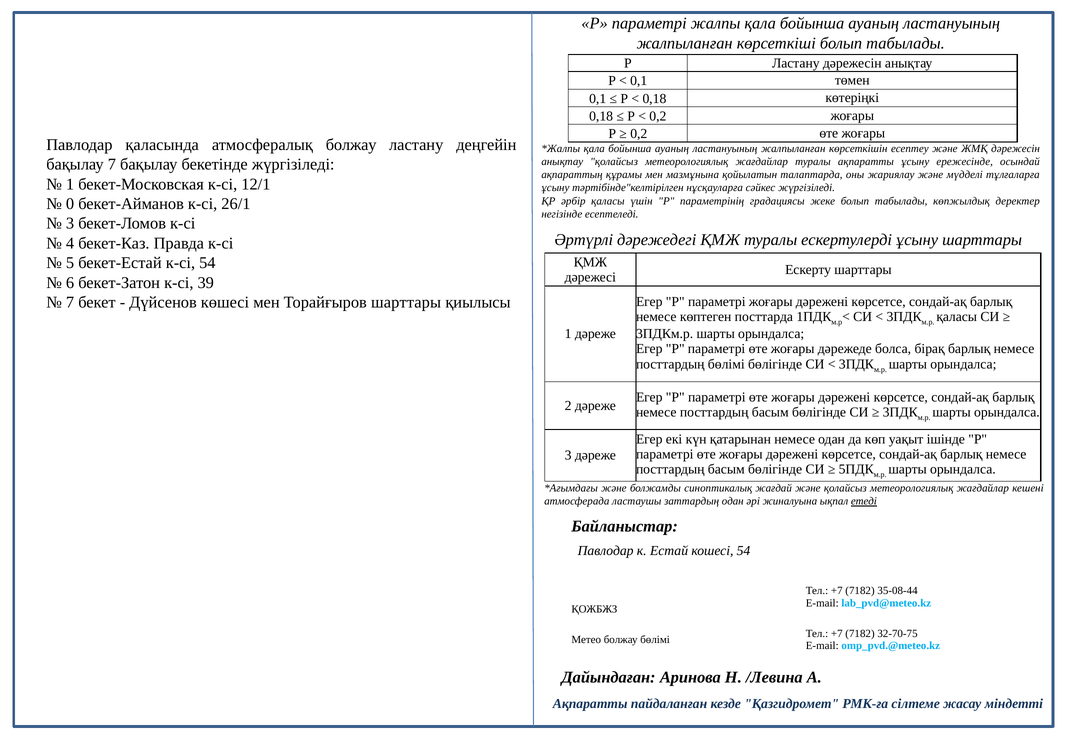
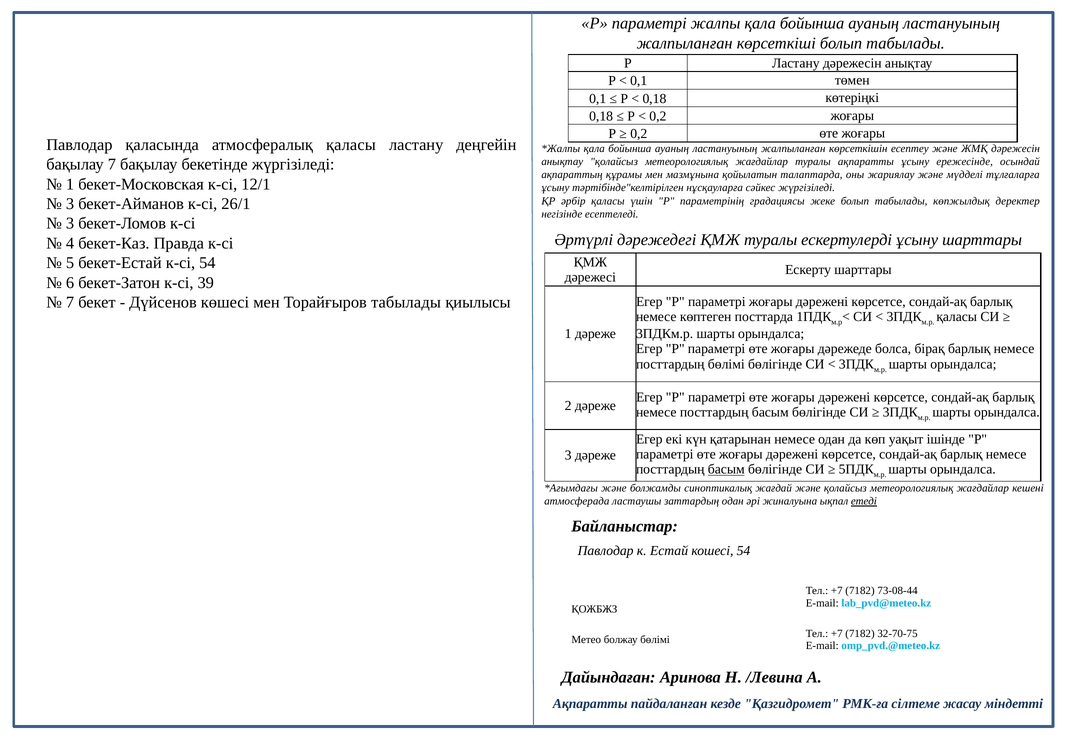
атмосфералық болжау: болжау -> қаласы (351, 145)
0: 0 -> 3 (70, 204)
Торайғыров шарттары: шарттары -> табылады (406, 302)
басым underline: none -> present (726, 469)
35-08-44: 35-08-44 -> 73-08-44 (898, 591)
